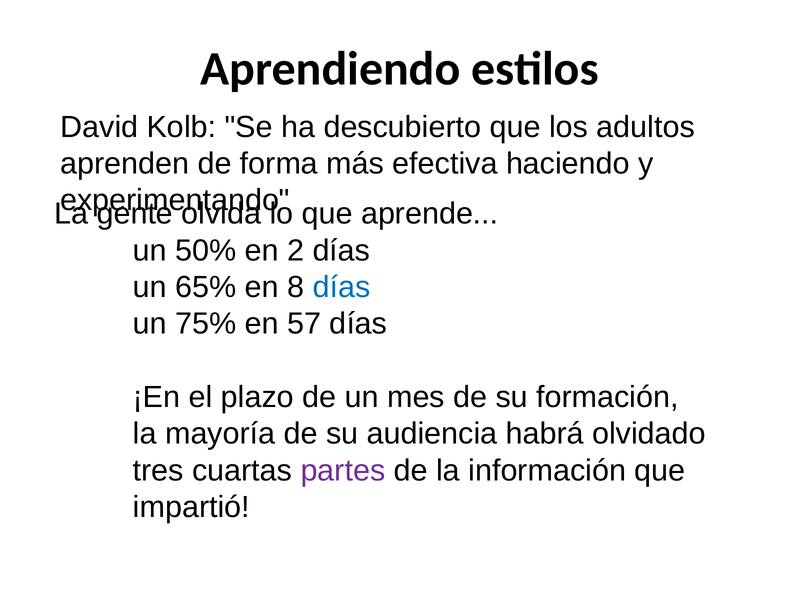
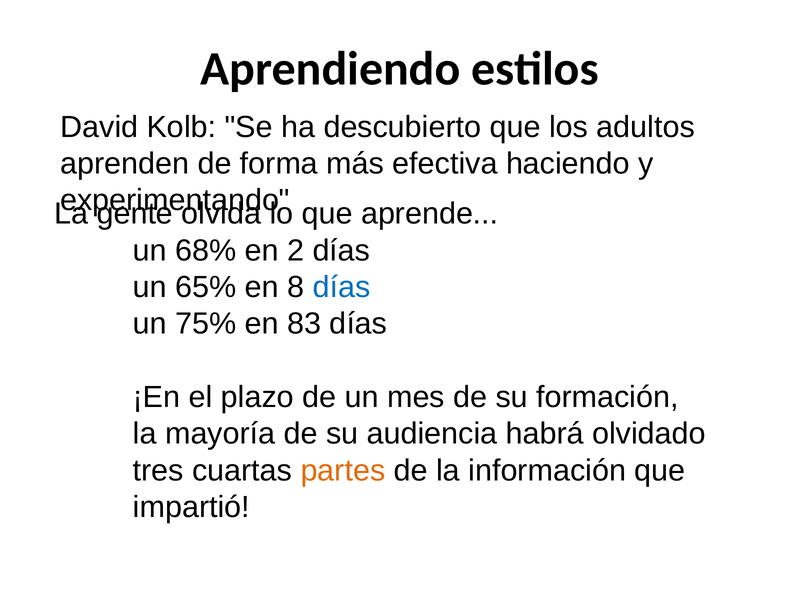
50%: 50% -> 68% (206, 251)
57: 57 -> 83 (304, 324)
partes colour: purple -> orange (343, 471)
